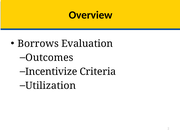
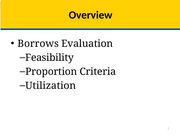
Outcomes: Outcomes -> Feasibility (49, 58)
Incentivize: Incentivize -> Proportion (51, 72)
